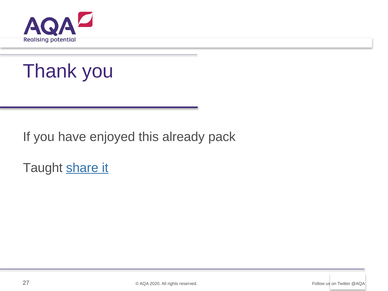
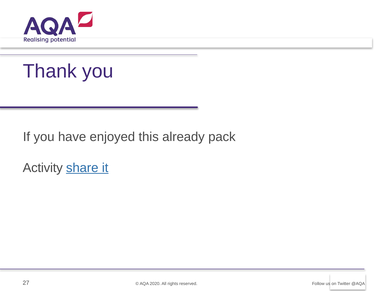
Taught: Taught -> Activity (43, 168)
